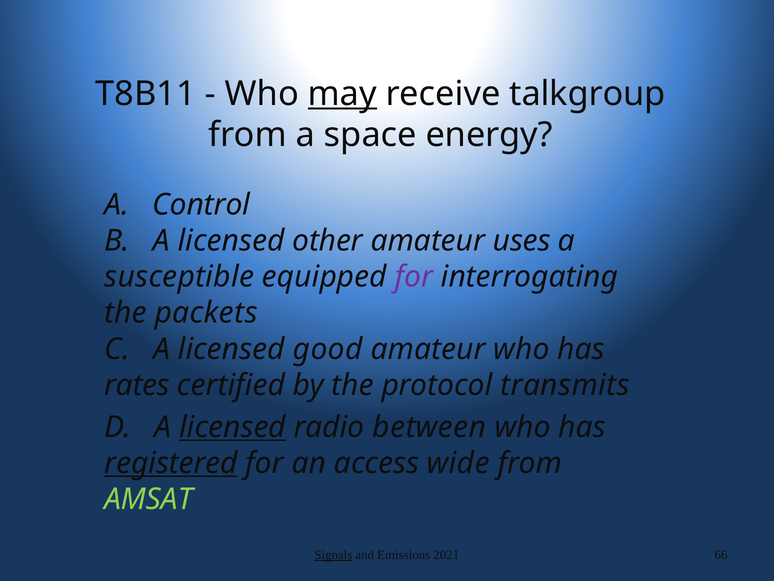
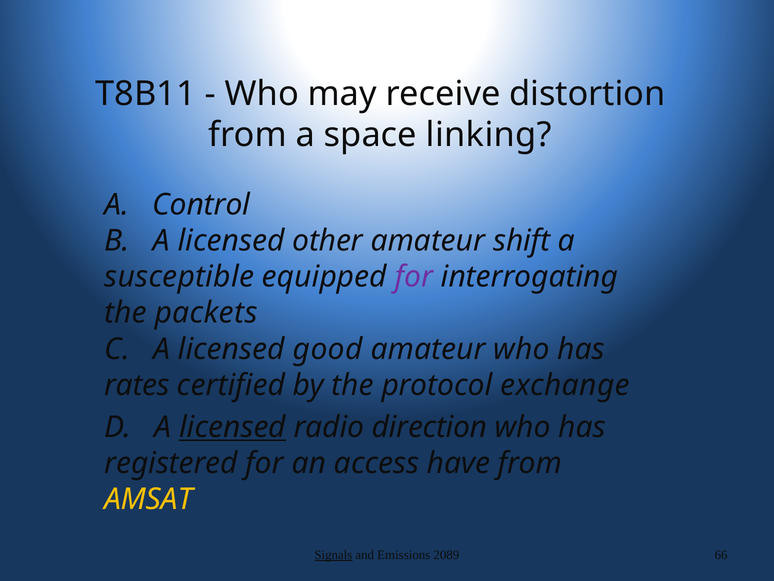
may underline: present -> none (342, 94)
talkgroup: talkgroup -> distortion (587, 94)
energy: energy -> linking (489, 135)
uses: uses -> shift (522, 241)
transmits: transmits -> exchange (565, 385)
between: between -> direction (430, 427)
registered underline: present -> none (171, 463)
wide: wide -> have (459, 463)
AMSAT colour: light green -> yellow (148, 499)
2021: 2021 -> 2089 (446, 554)
